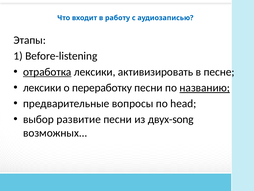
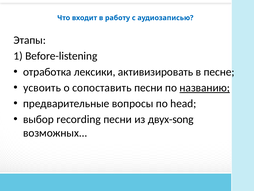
отработка underline: present -> none (47, 72)
лексики: лексики -> усвоить (42, 88)
переработку: переработку -> сопоставить (102, 88)
развитие: развитие -> recording (79, 119)
